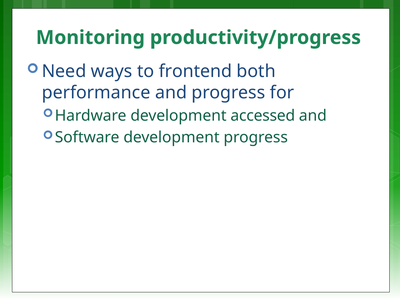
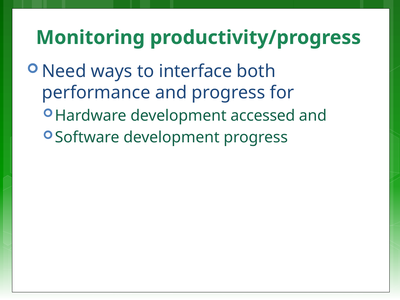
frontend: frontend -> interface (195, 71)
